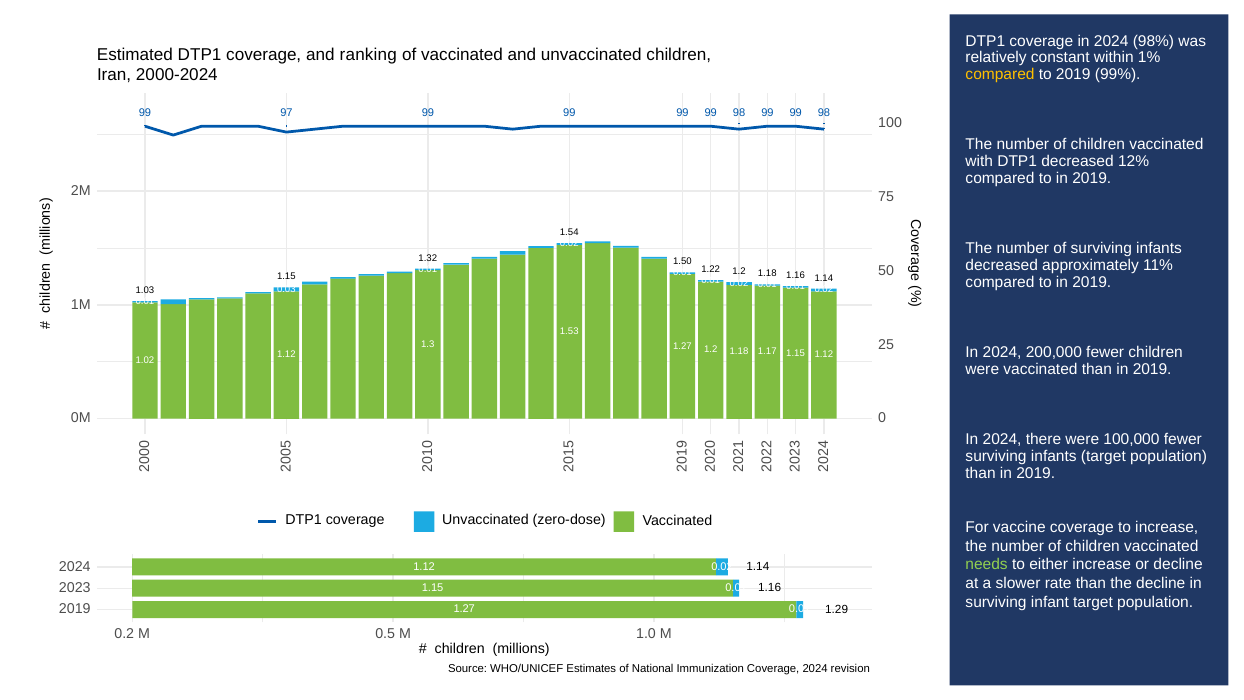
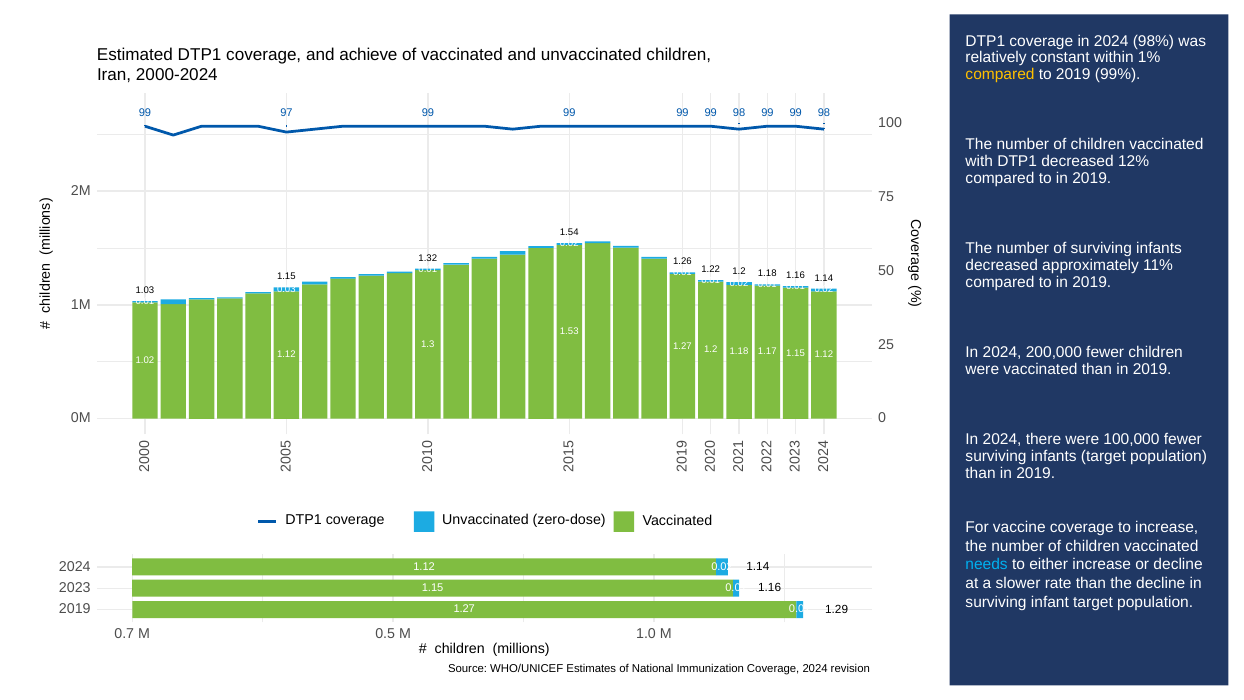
ranking: ranking -> achieve (368, 55)
1.50: 1.50 -> 1.26 (682, 262)
needs colour: light green -> light blue (987, 565)
0.2: 0.2 -> 0.7 (124, 633)
